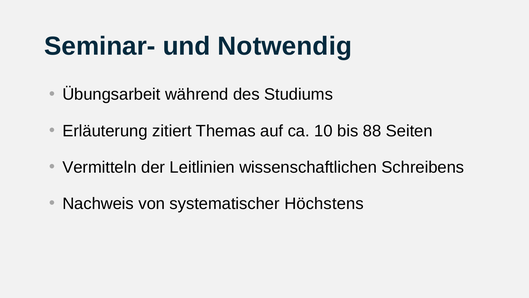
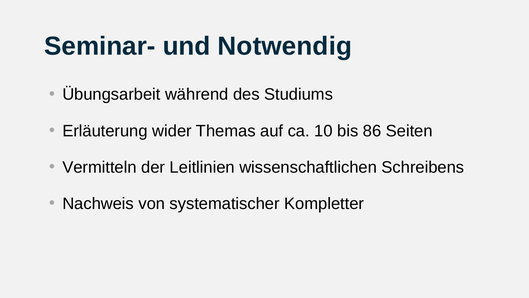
zitiert: zitiert -> wider (172, 131)
88: 88 -> 86 (372, 131)
Höchstens: Höchstens -> Kompletter (324, 203)
